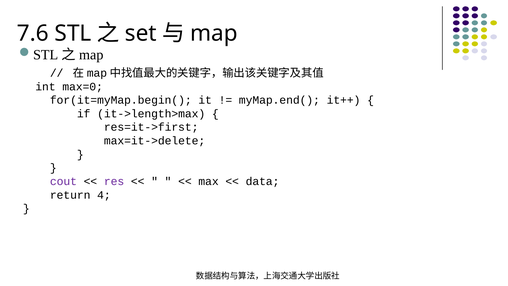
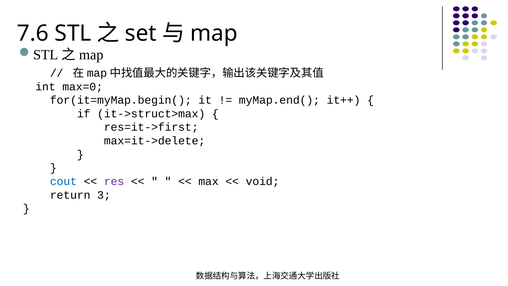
it->length>max: it->length>max -> it->struct>max (151, 114)
cout colour: purple -> blue (63, 181)
data: data -> void (263, 181)
4: 4 -> 3 (104, 195)
